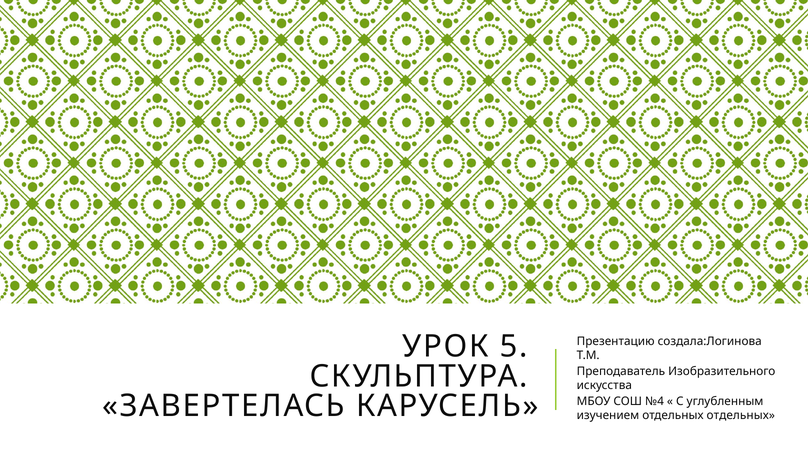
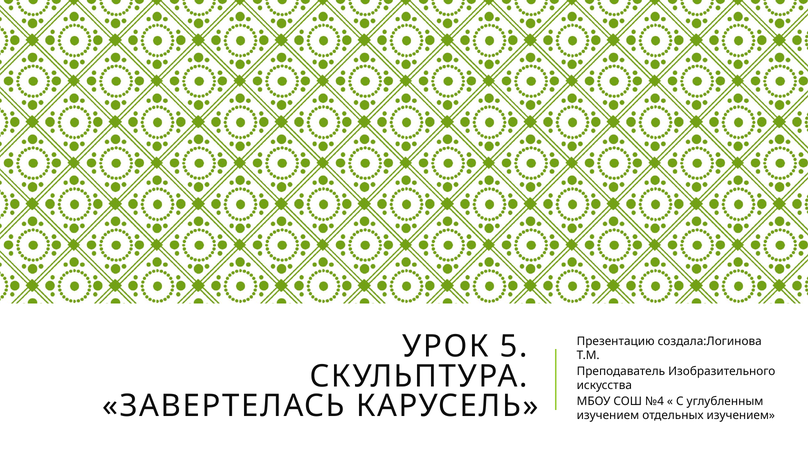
отдельных отдельных: отдельных -> изучением (741, 415)
